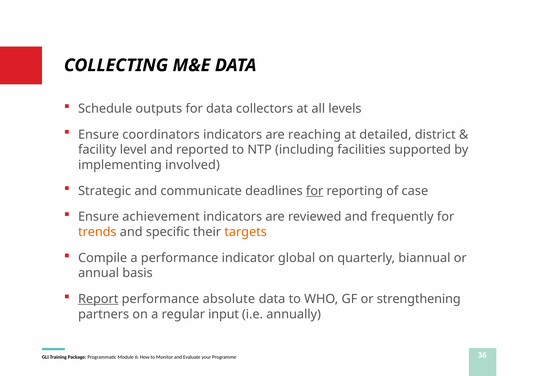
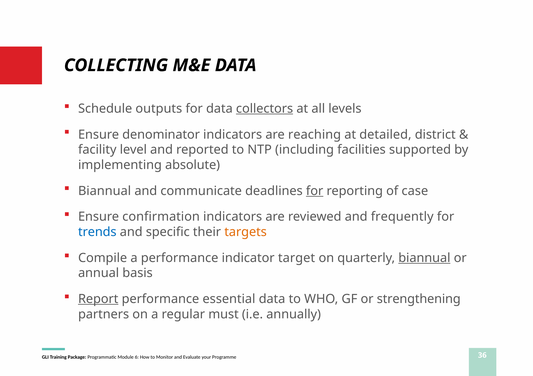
collectors underline: none -> present (265, 109)
coordinators: coordinators -> denominator (161, 135)
involved: involved -> absolute (193, 165)
Strategic: Strategic -> Biannual (105, 191)
achievement: achievement -> confirmation (161, 217)
trends colour: orange -> blue (97, 232)
global: global -> target (297, 258)
biannual underline: none -> present (424, 258)
absolute: absolute -> essential (229, 299)
input: input -> must (224, 314)
